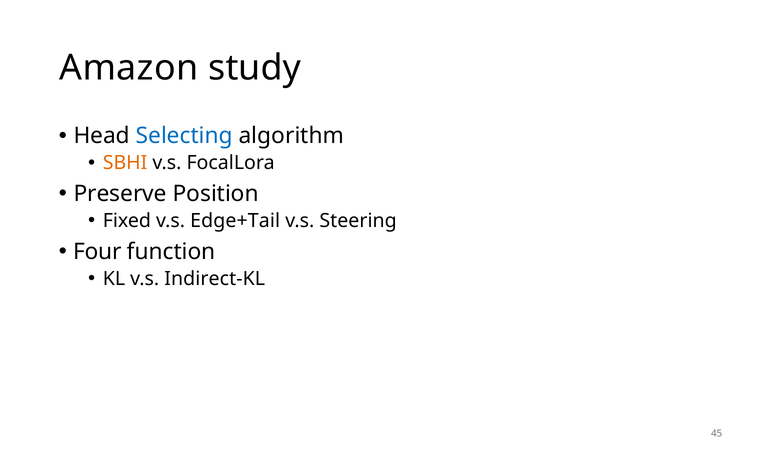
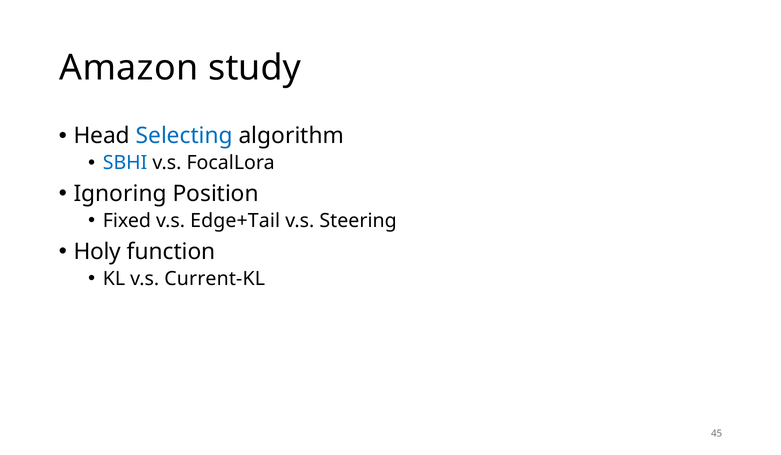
SBHI colour: orange -> blue (125, 163)
Preserve: Preserve -> Ignoring (120, 194)
Four: Four -> Holy (97, 252)
Indirect-KL: Indirect-KL -> Current-KL (215, 279)
